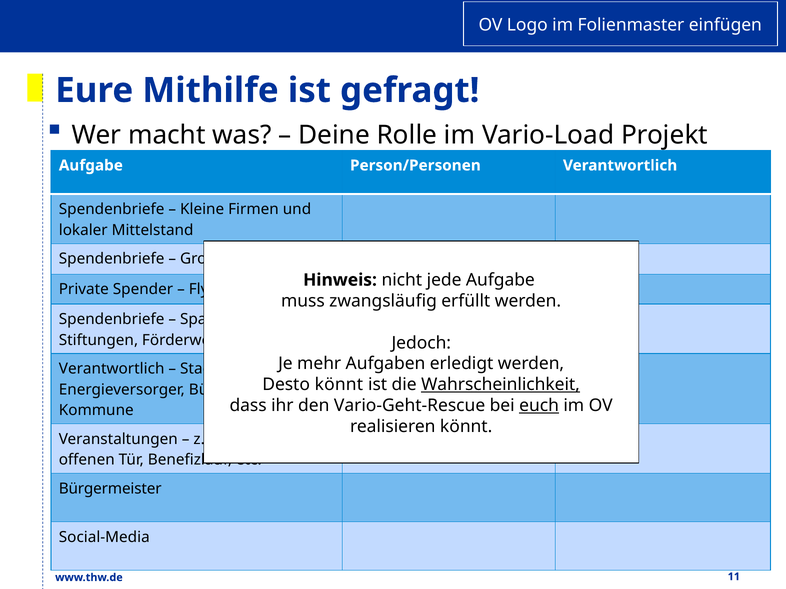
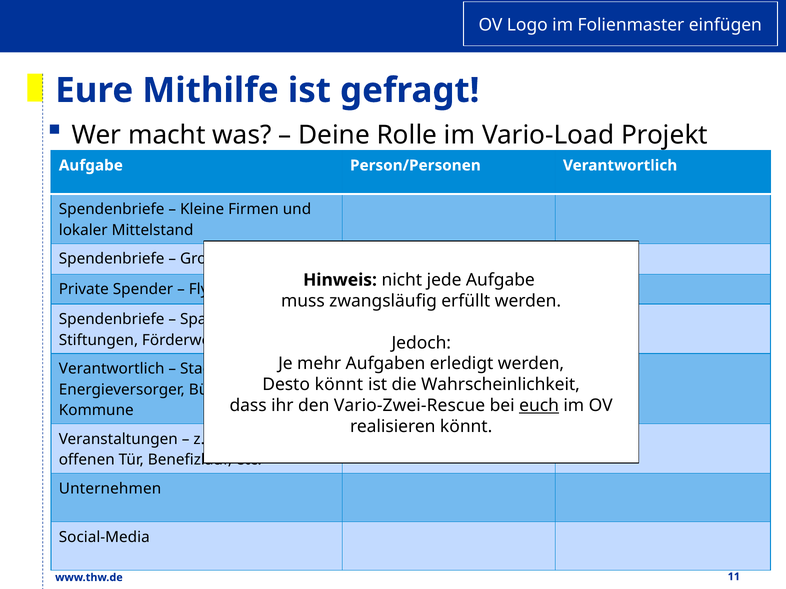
Wahrscheinlichkeit underline: present -> none (501, 385)
Vario-Geht-Rescue: Vario-Geht-Rescue -> Vario-Zwei-Rescue (410, 406)
Bürgermeister: Bürgermeister -> Unternehmen (110, 489)
